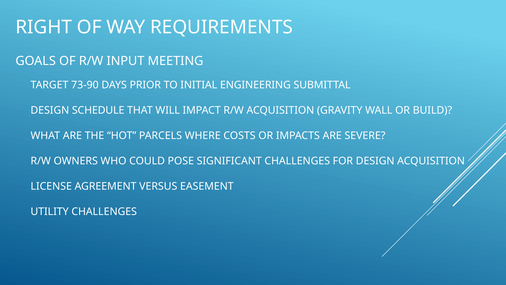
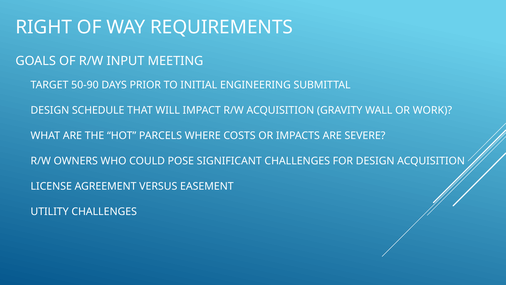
73-90: 73-90 -> 50-90 (85, 85)
BUILD: BUILD -> WORK (432, 110)
